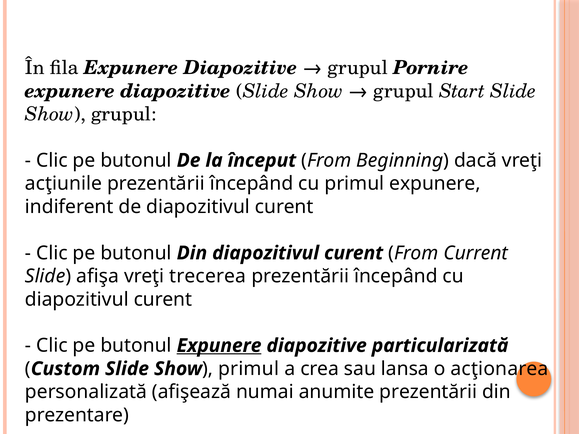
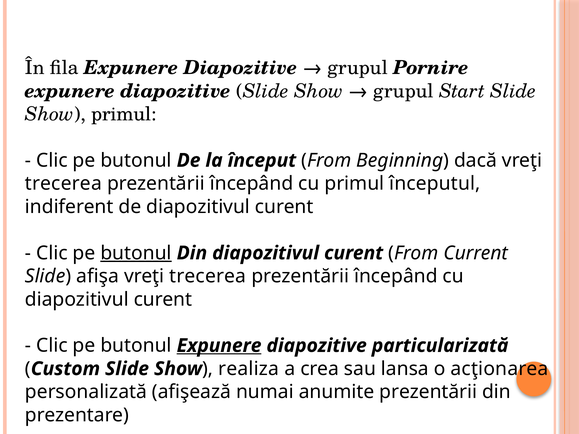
Show grupul: grupul -> primul (124, 114)
acţiunile: acţiunile -> trecerea (63, 184)
primul expunere: expunere -> începutul (435, 184)
butonul underline: none -> present (136, 253)
primul: primul -> realiza (249, 369)
